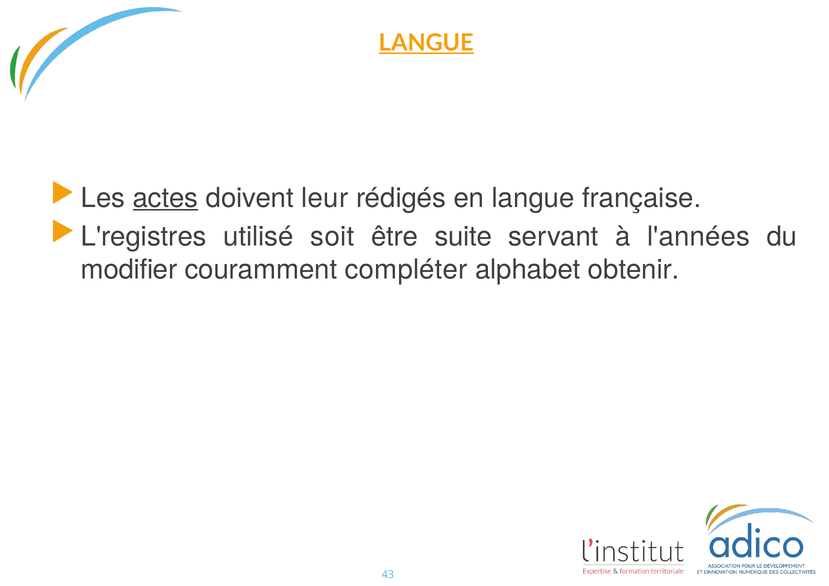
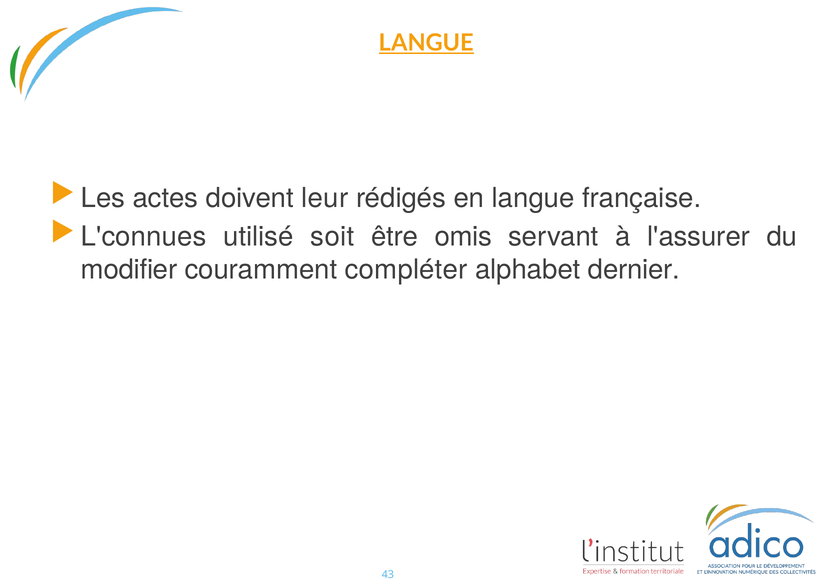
actes underline: present -> none (166, 198)
L'registres: L'registres -> L'connues (144, 237)
suite: suite -> omis (463, 237)
l'années: l'années -> l'assurer (699, 237)
obtenir: obtenir -> dernier (634, 270)
